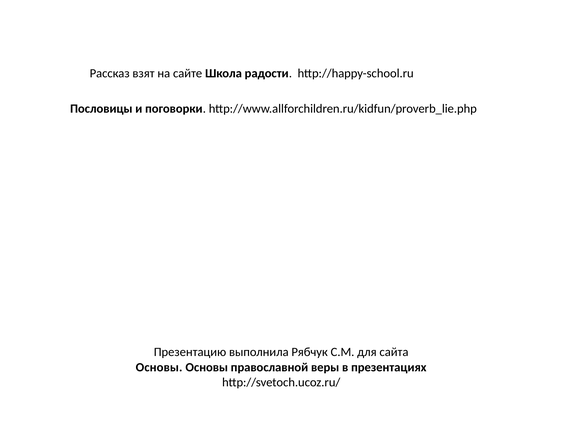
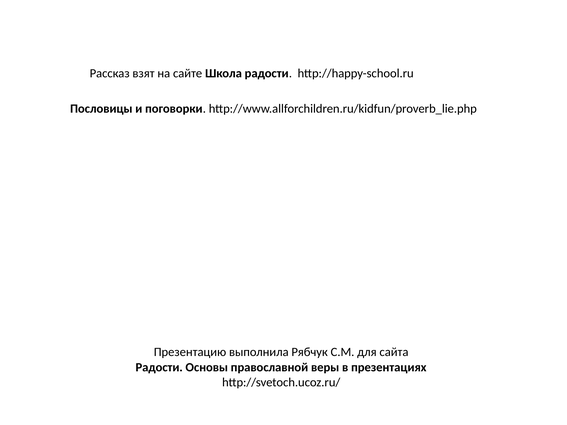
Основы: Основы -> Радости (159, 367)
